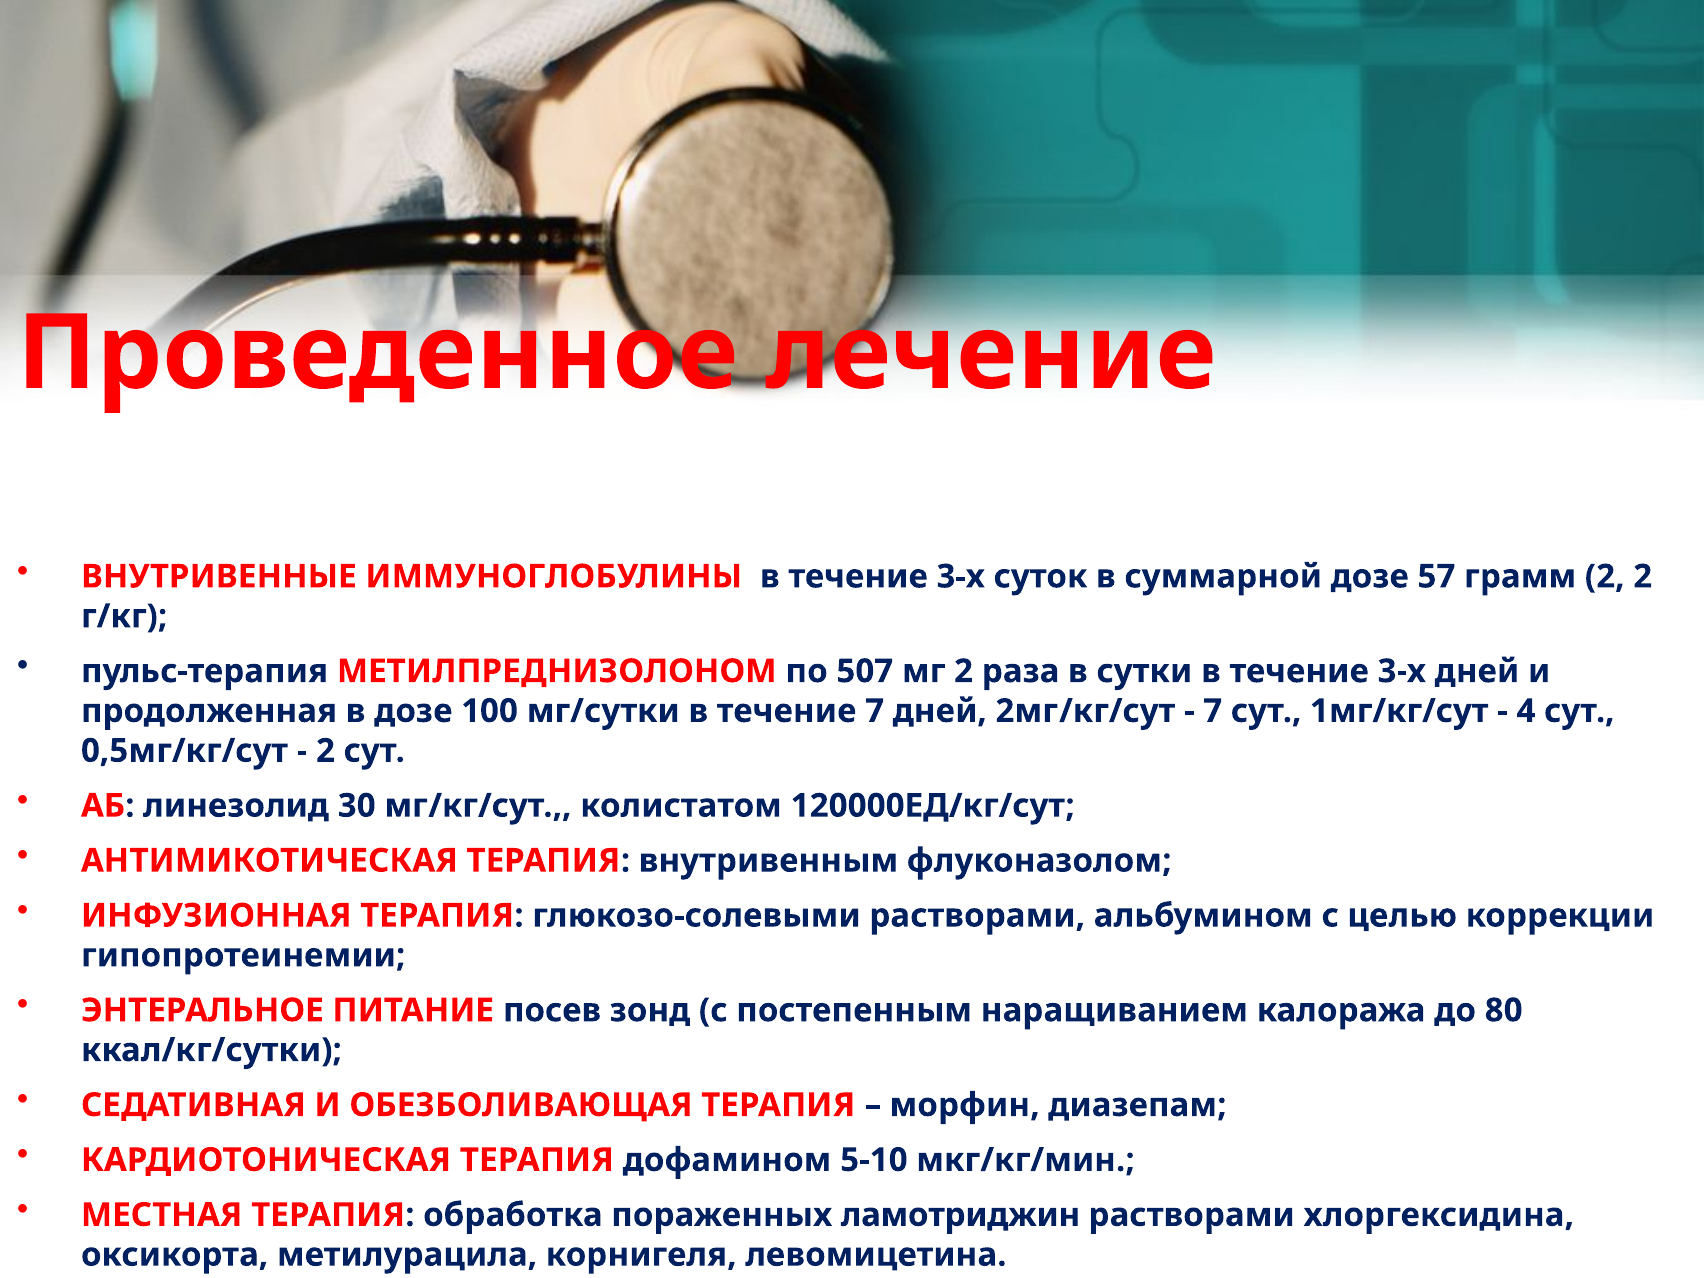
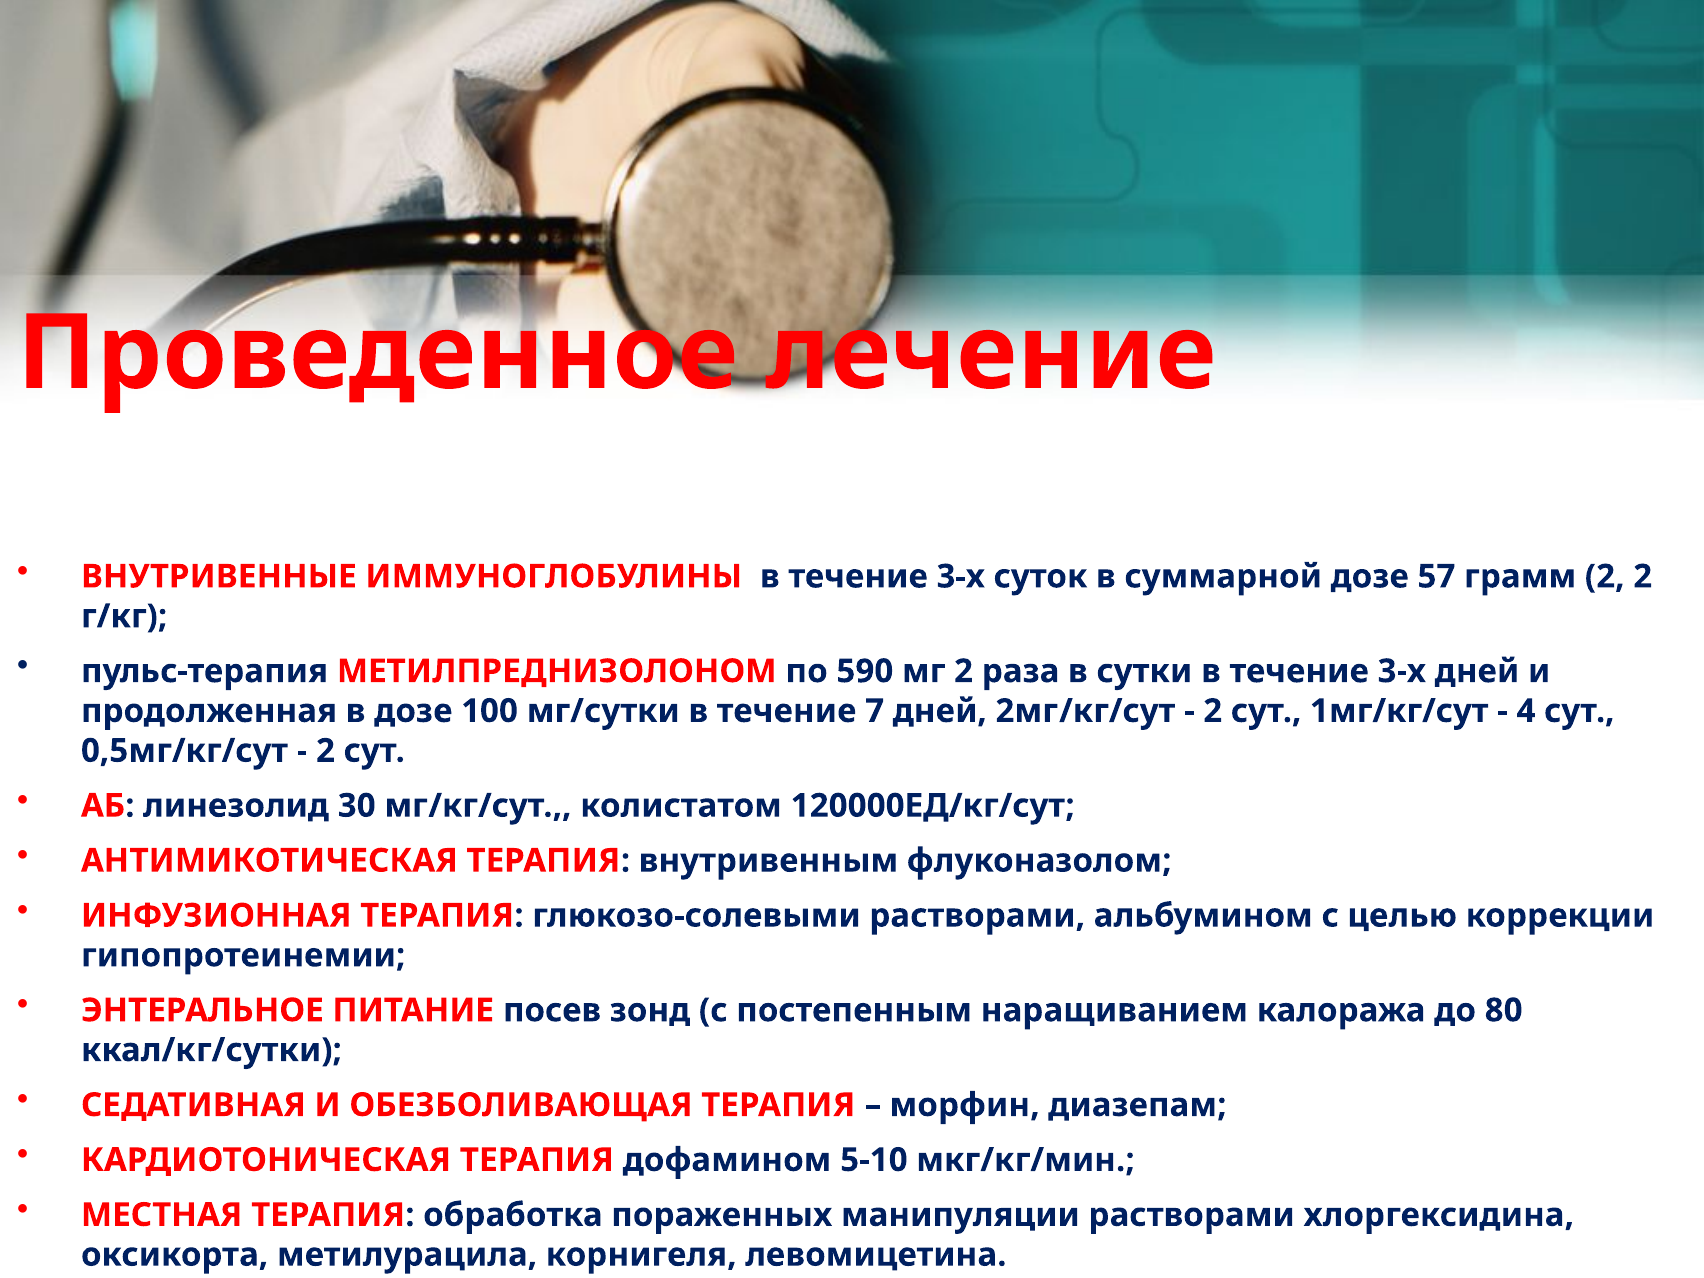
507: 507 -> 590 (865, 671)
7: 7 -> 2 (1213, 711)
ламотриджин: ламотриджин -> манипуляции (960, 1215)
